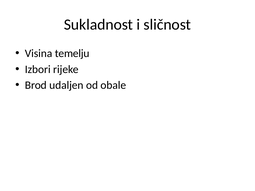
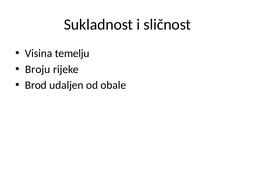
Izbori: Izbori -> Broju (38, 69)
